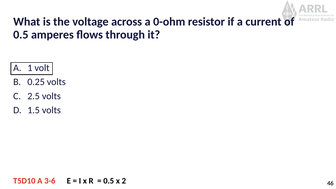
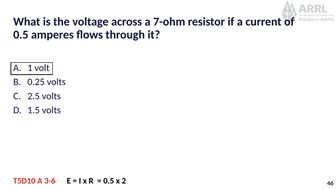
0-ohm: 0-ohm -> 7-ohm (169, 22)
